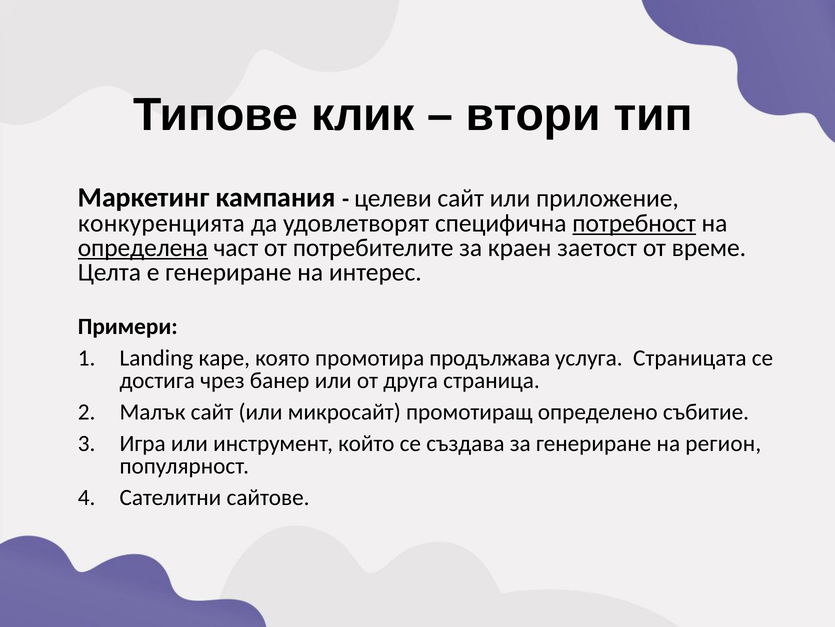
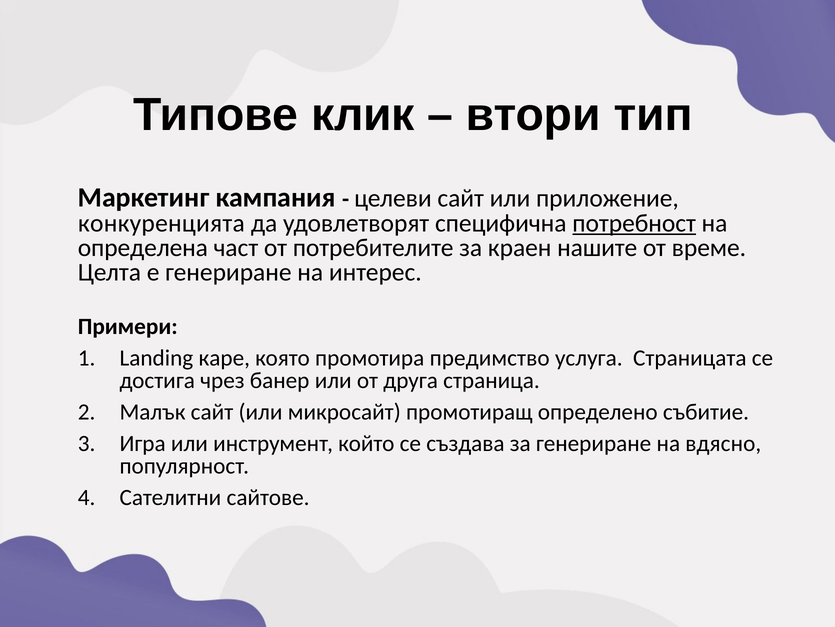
определена underline: present -> none (143, 247)
заетост: заетост -> нашите (597, 247)
продължава: продължава -> предимство (490, 358)
регион: регион -> вдясно (723, 443)
